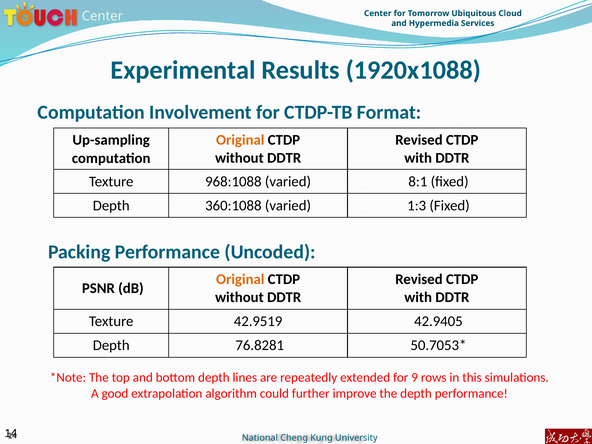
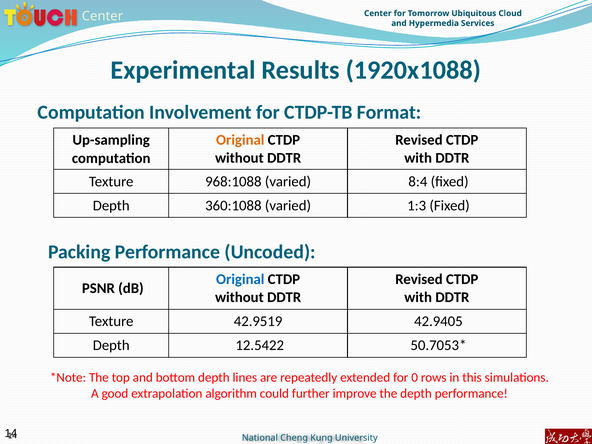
8:1: 8:1 -> 8:4 (418, 182)
Original colour: orange -> blue (240, 279)
76.8281: 76.8281 -> 12.5422 (260, 345)
9: 9 -> 0 (415, 378)
